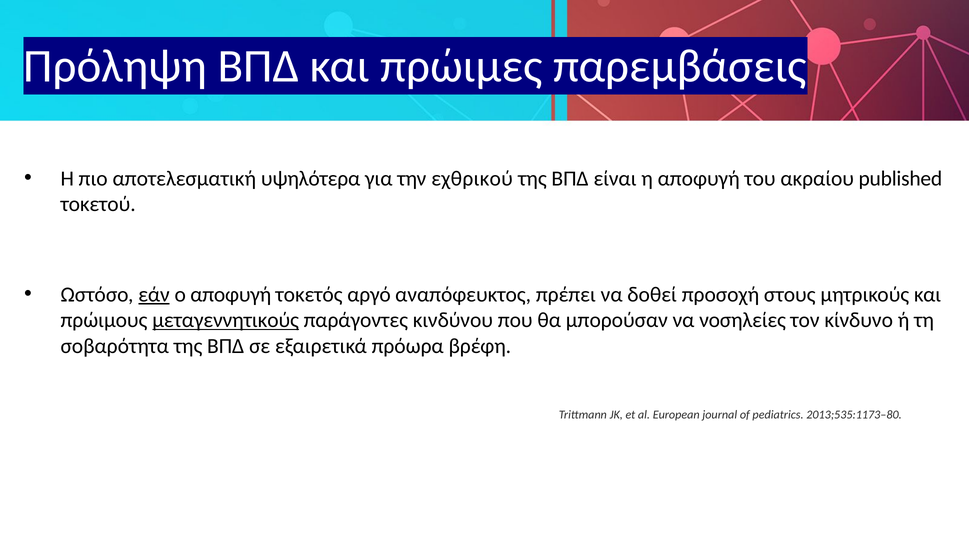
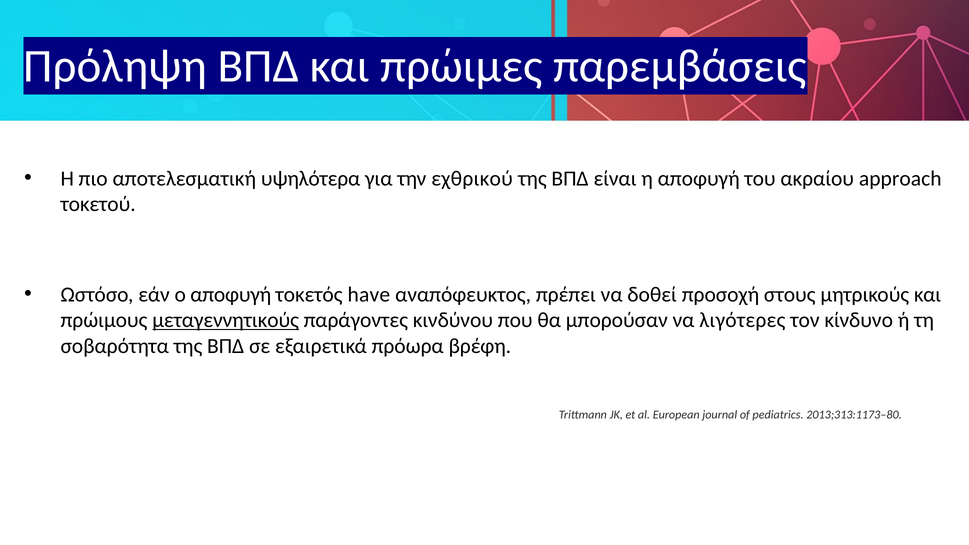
published: published -> approach (900, 178)
εάν underline: present -> none (154, 295)
αργό: αργό -> have (369, 295)
νοσηλείες: νοσηλείες -> λιγότερες (742, 320)
2013;535:1173–80: 2013;535:1173–80 -> 2013;313:1173–80 (854, 415)
